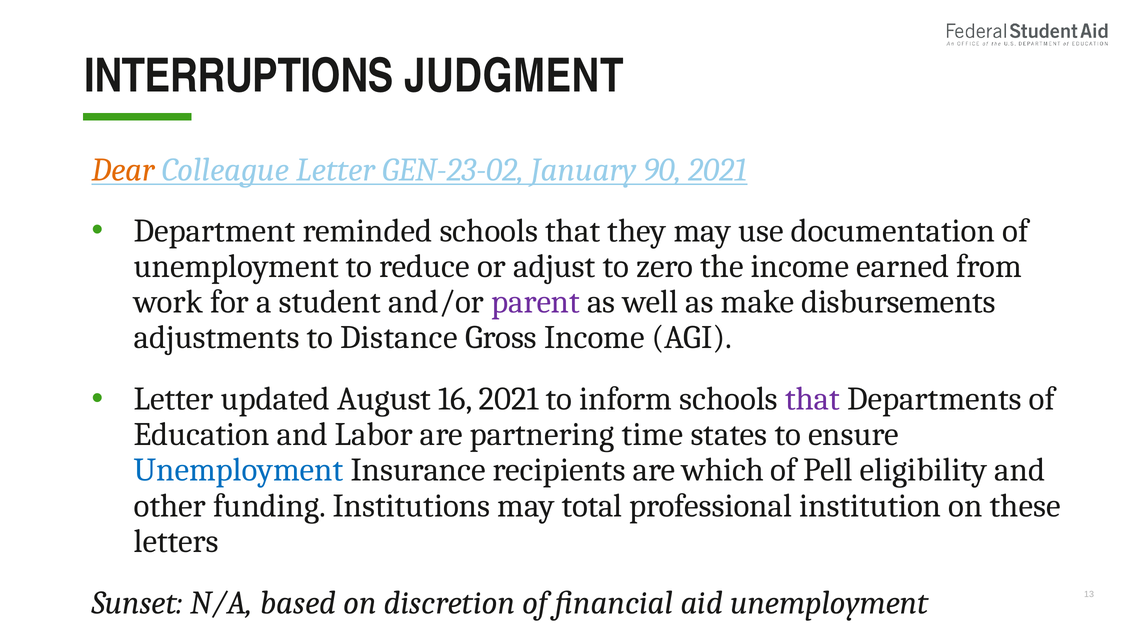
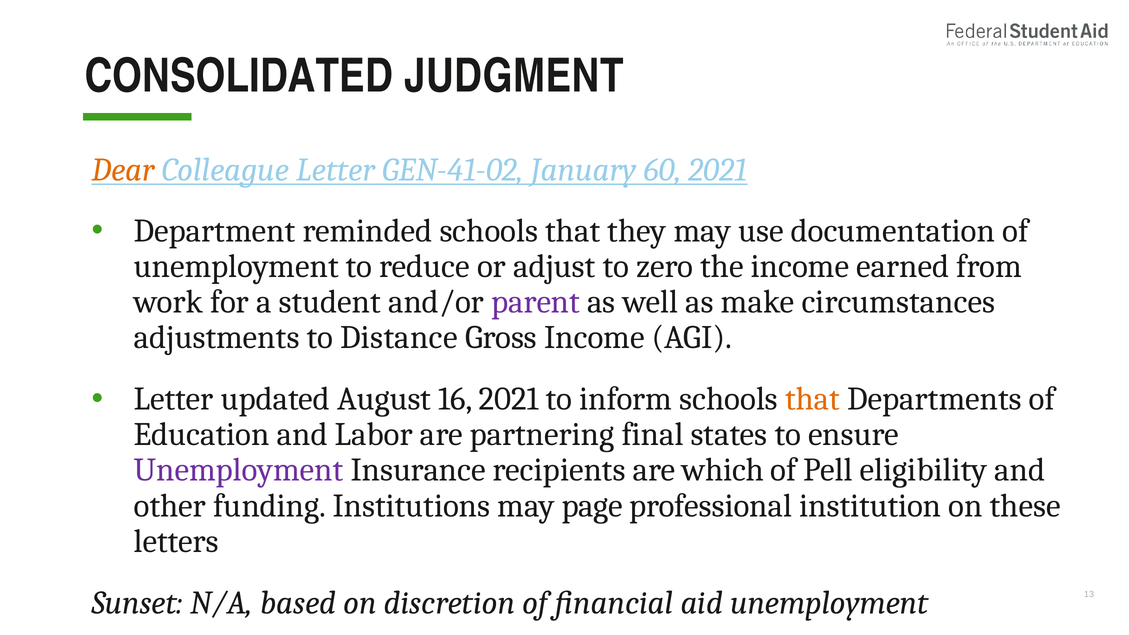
INTERRUPTIONS: INTERRUPTIONS -> CONSOLIDATED (239, 76)
GEN-23-02: GEN-23-02 -> GEN-41-02 (453, 170)
90: 90 -> 60 (663, 170)
disbursements: disbursements -> circumstances (898, 302)
that colour: purple -> orange (813, 399)
time: time -> final (653, 435)
Unemployment colour: blue -> purple (239, 470)
total: total -> page (592, 506)
